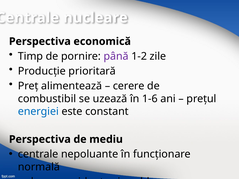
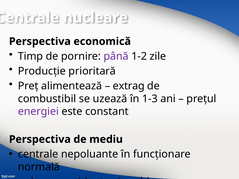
cerere: cerere -> extrag (129, 86)
1-6: 1-6 -> 1-3 (150, 99)
energiei colour: blue -> purple (38, 112)
